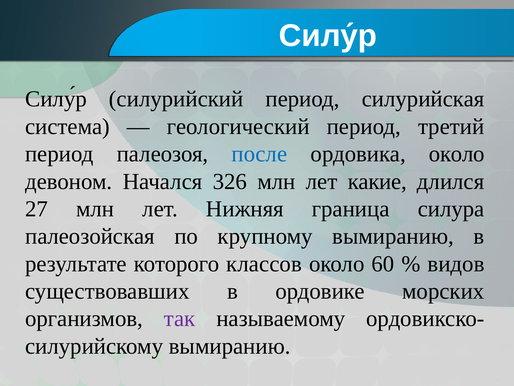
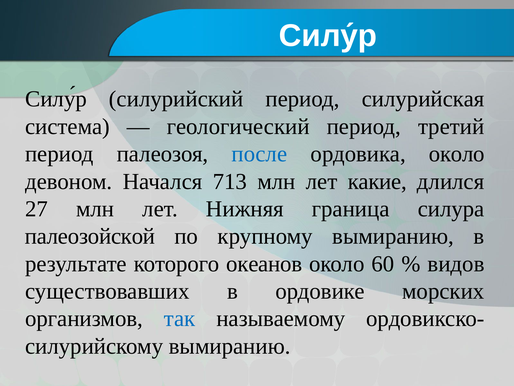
326: 326 -> 713 (230, 181)
палеозойская: палеозойская -> палеозойской (90, 236)
классов: классов -> океанов (264, 264)
так colour: purple -> blue (180, 318)
